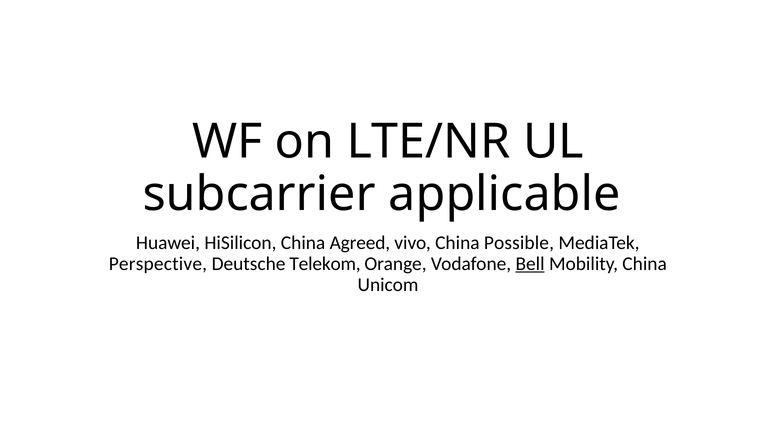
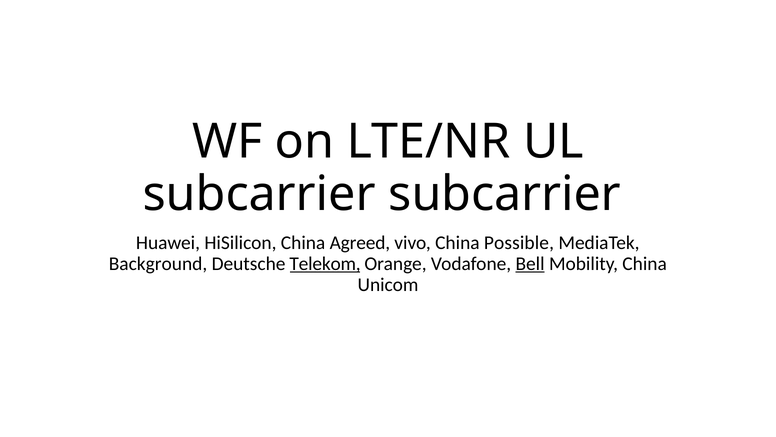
subcarrier applicable: applicable -> subcarrier (505, 194)
Perspective: Perspective -> Background (158, 263)
Telekom underline: none -> present (325, 263)
